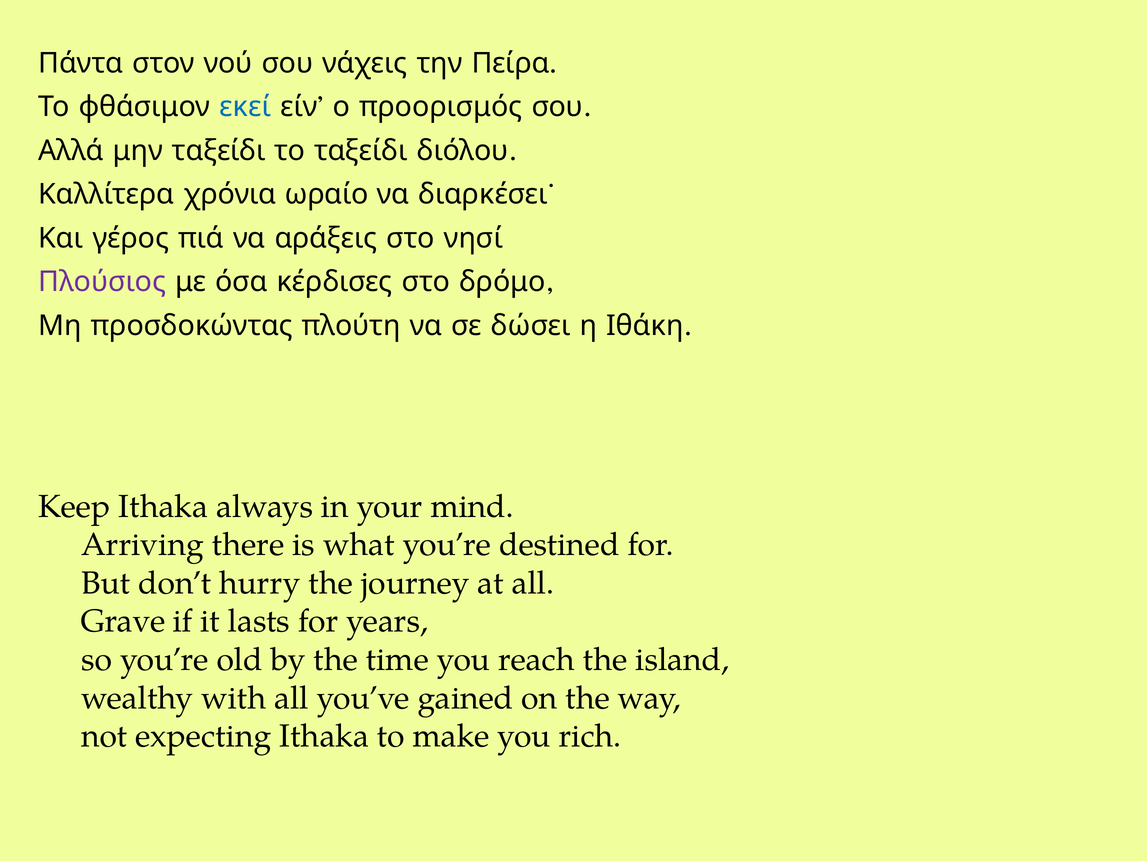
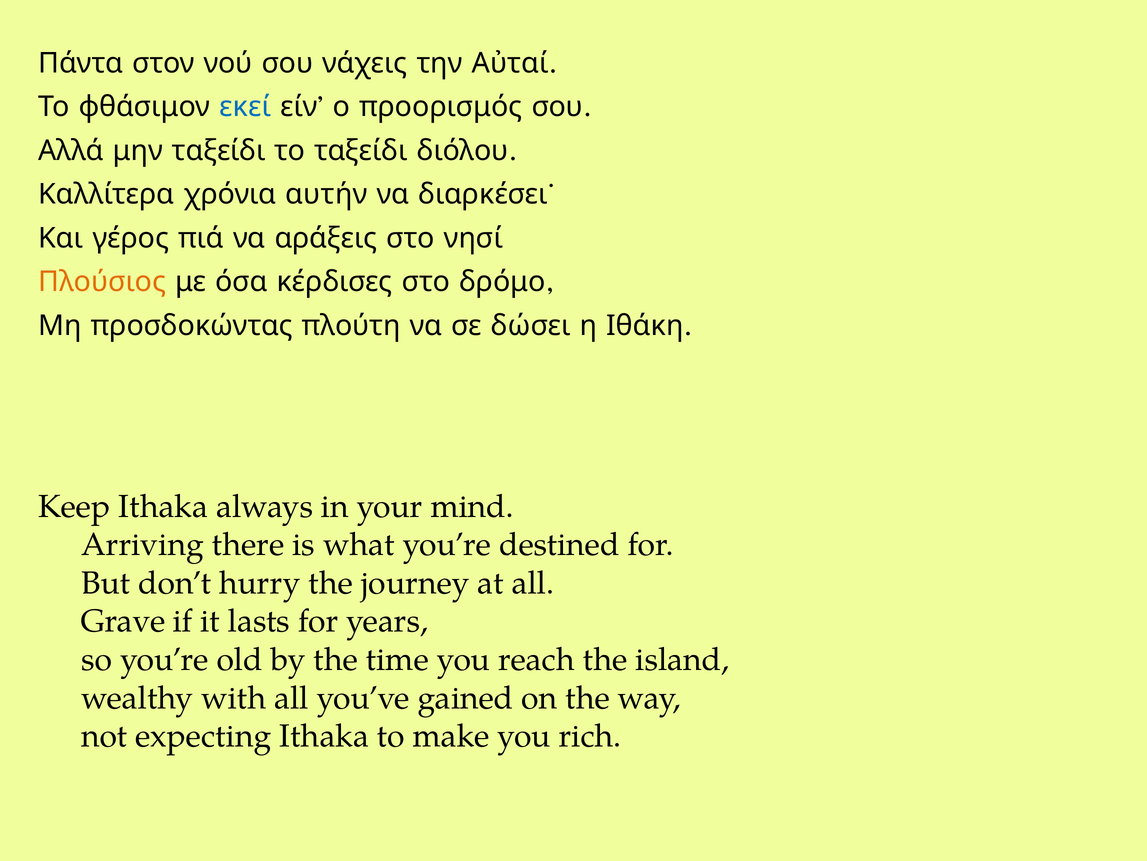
Πείρα: Πείρα -> Αὐταί (510, 63)
ωραίο: ωραίο -> αυτήν (327, 194)
Πλούσιος colour: purple -> orange (102, 282)
